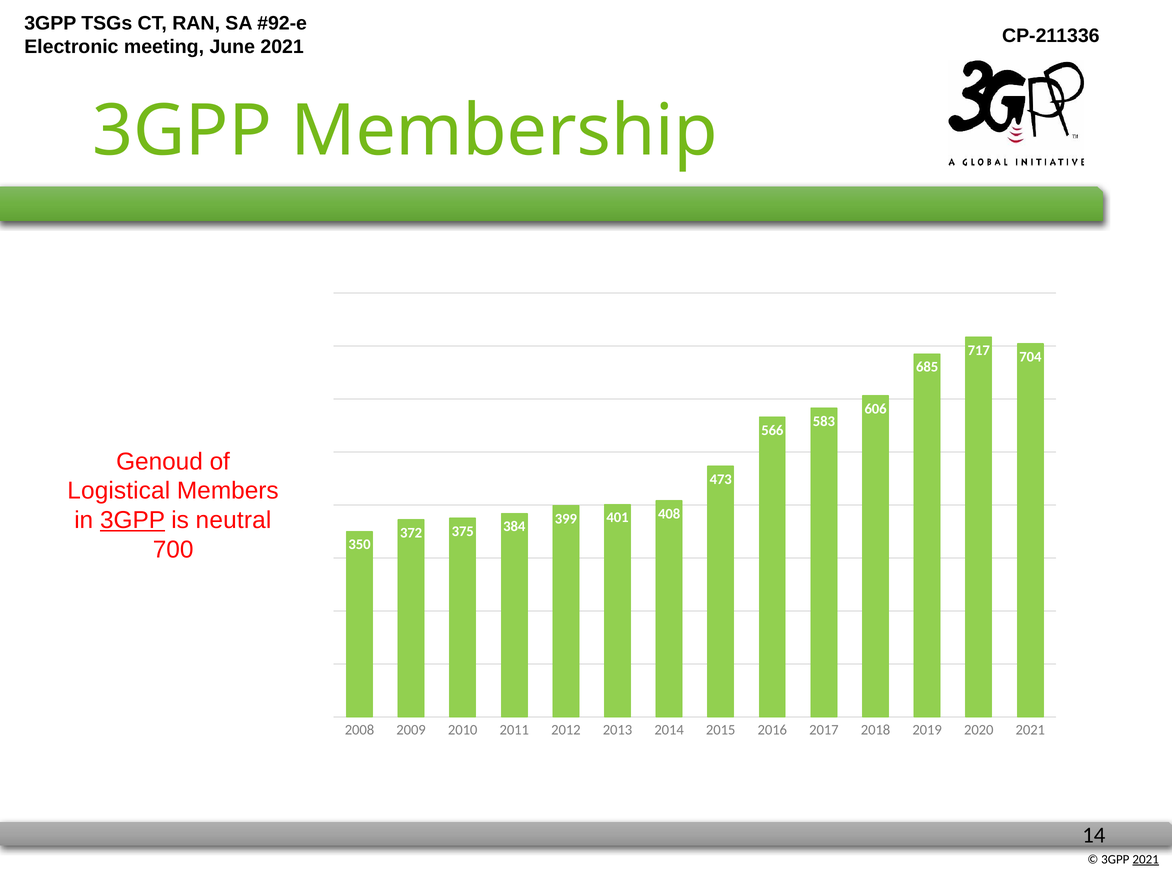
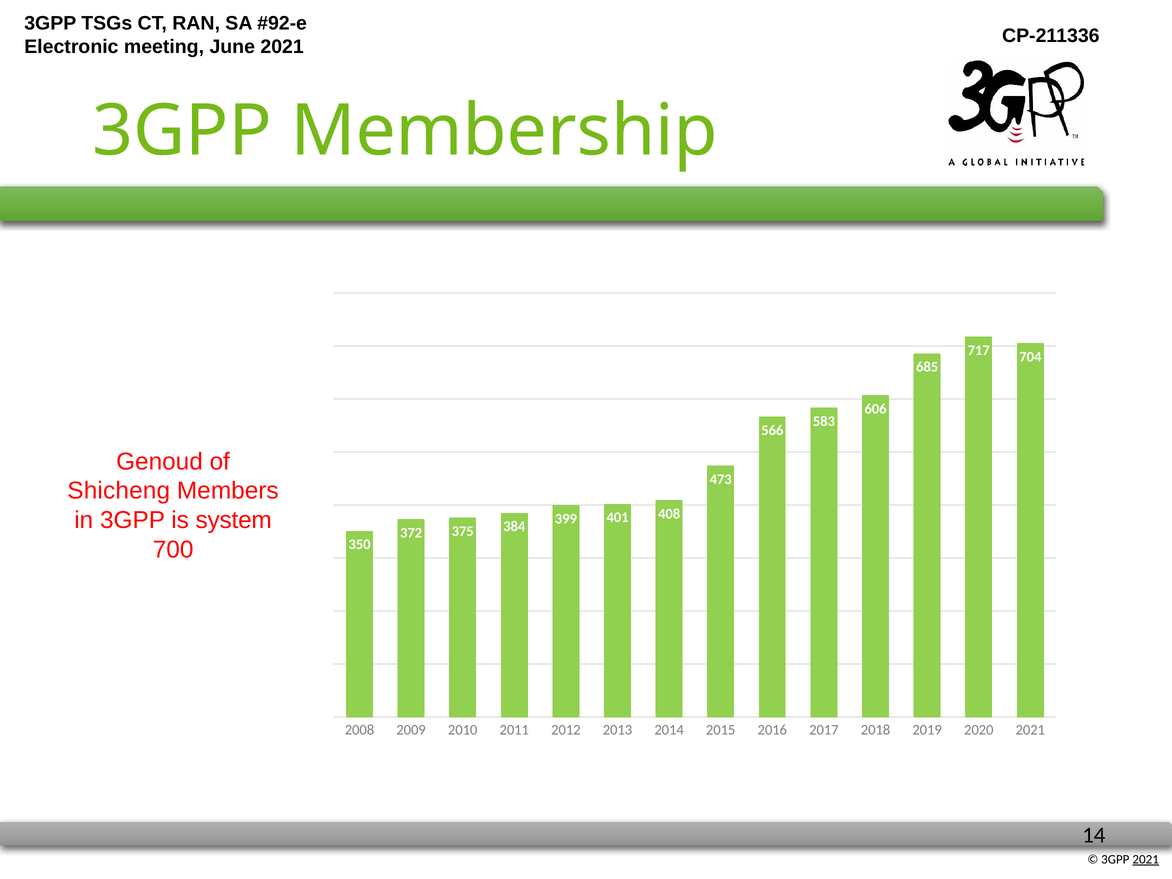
Logistical: Logistical -> Shicheng (119, 491)
3GPP underline: present -> none (133, 520)
neutral: neutral -> system (234, 520)
